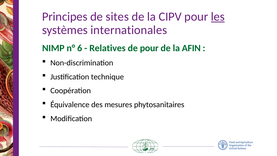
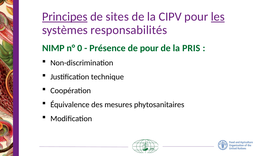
Principes underline: none -> present (65, 17)
internationales: internationales -> responsabilités (129, 30)
6: 6 -> 0 (80, 48)
Relatives: Relatives -> Présence (107, 48)
AFIN: AFIN -> PRIS (191, 48)
